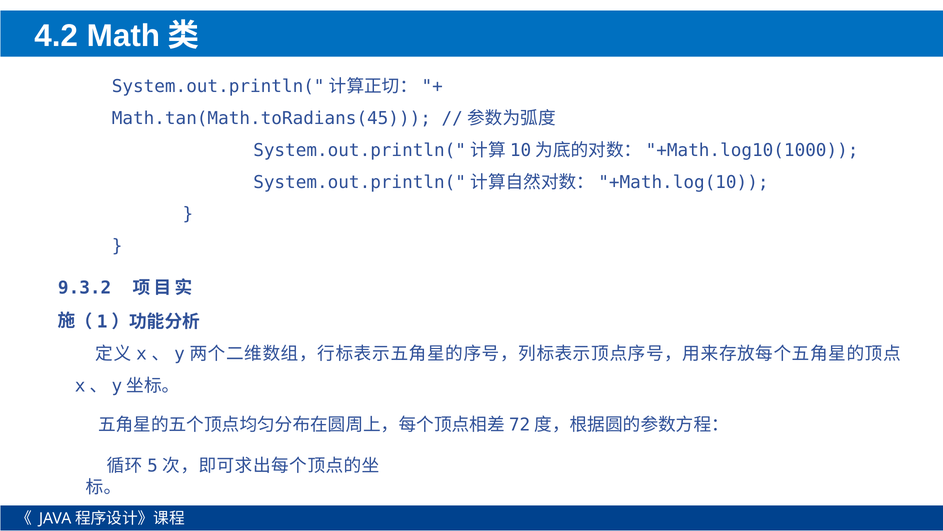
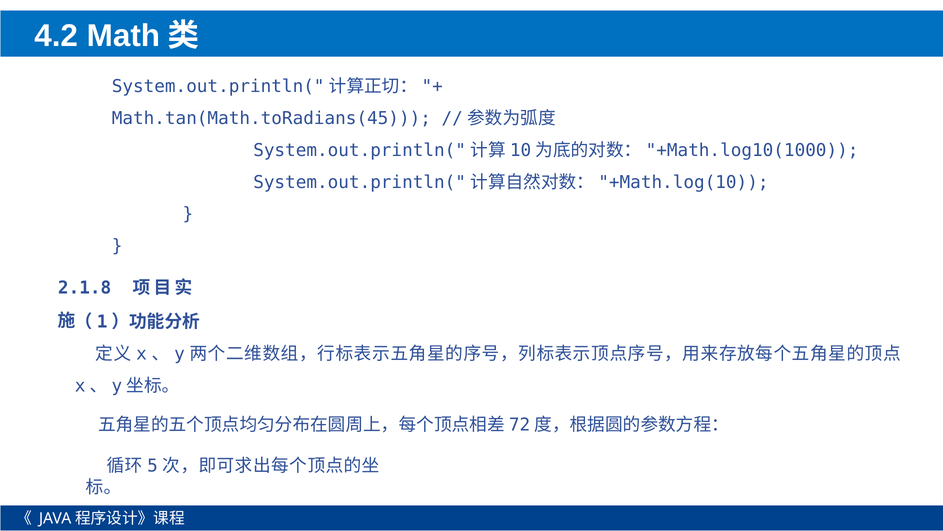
9.3.2: 9.3.2 -> 2.1.8 (85, 288)
